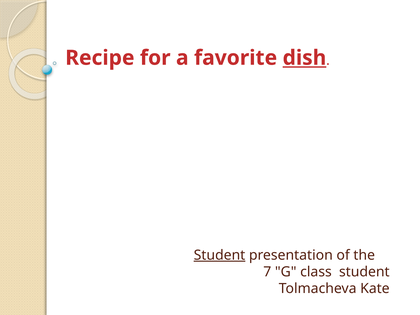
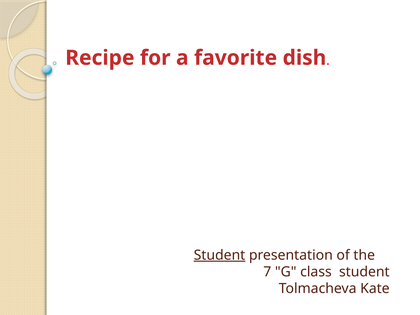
dish underline: present -> none (304, 58)
